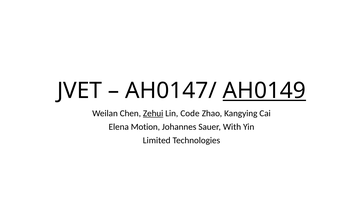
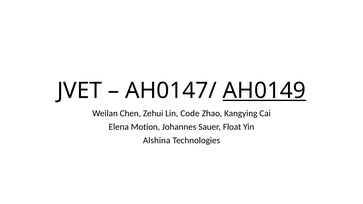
Zehui underline: present -> none (153, 113)
With: With -> Float (232, 127)
Limited: Limited -> Alshina (157, 141)
